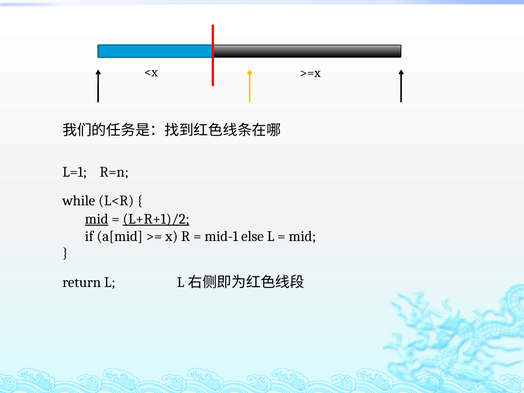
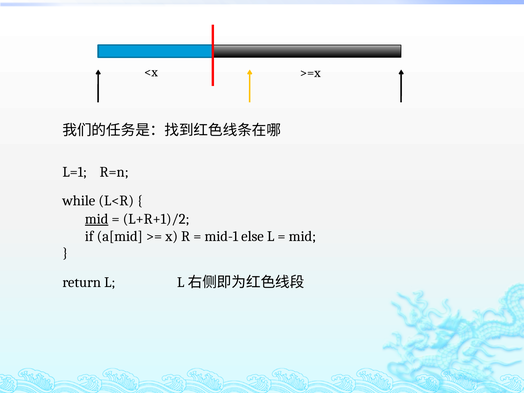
L+R+1)/2 underline: present -> none (156, 219)
